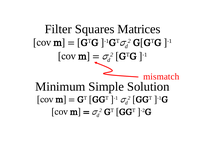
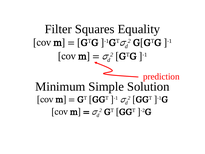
Matrices: Matrices -> Equality (139, 29)
mismatch: mismatch -> prediction (161, 76)
